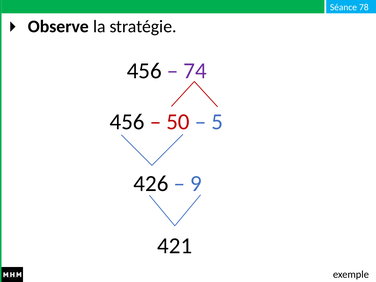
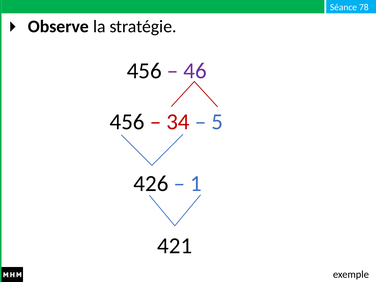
74: 74 -> 46 (195, 71)
50: 50 -> 34 (178, 122)
9: 9 -> 1 (196, 184)
